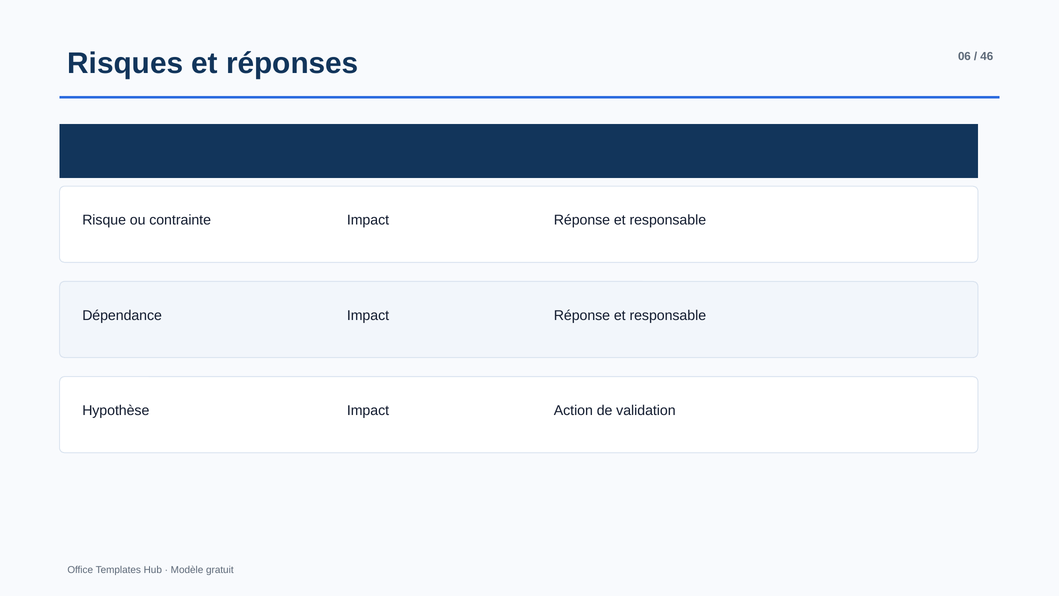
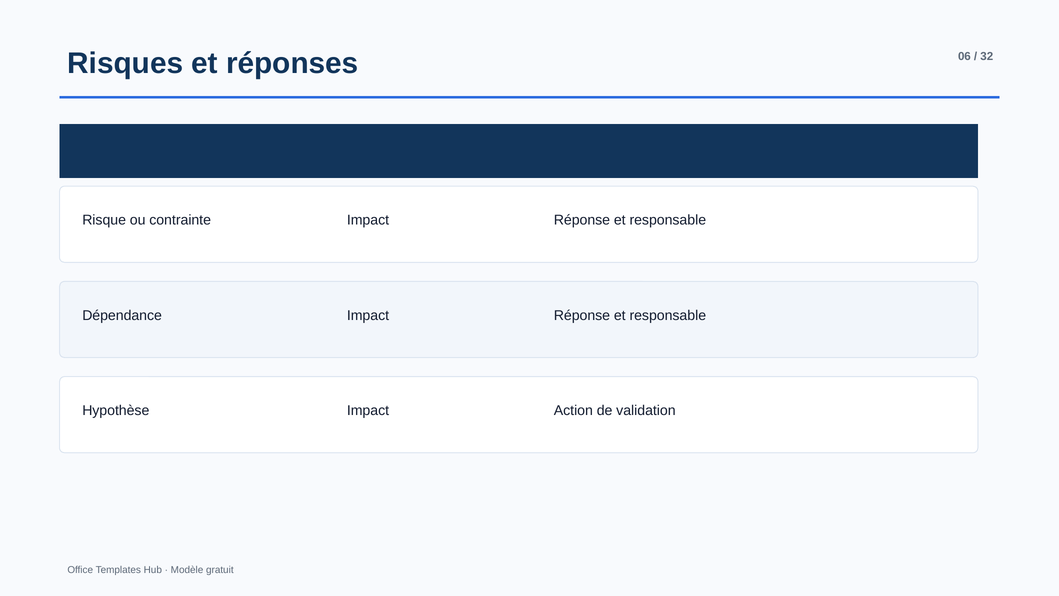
46: 46 -> 32 (987, 56)
